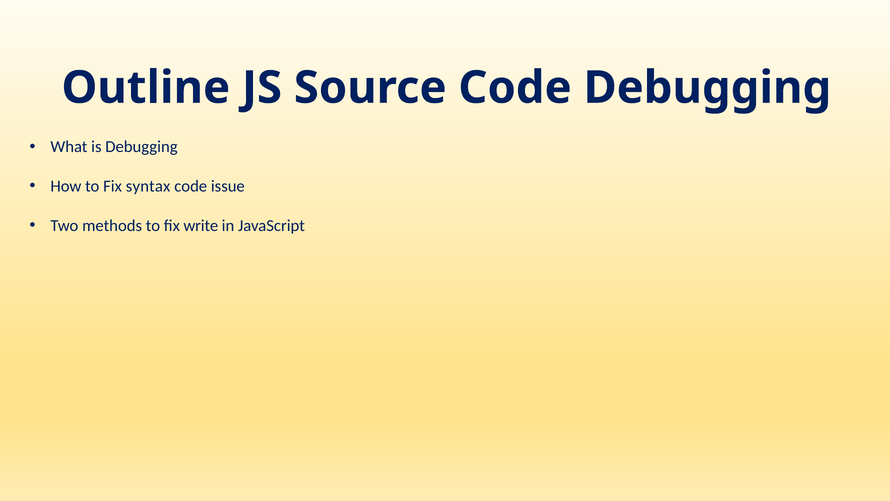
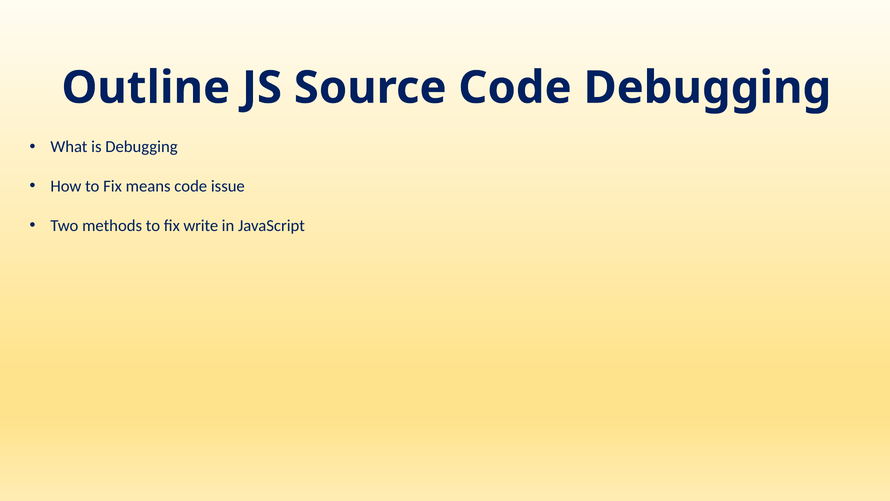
syntax: syntax -> means (148, 186)
